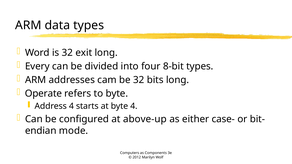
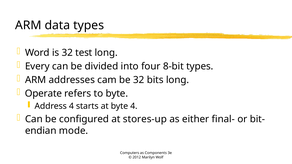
exit: exit -> test (84, 53)
above-up: above-up -> stores-up (145, 119)
case-: case- -> final- (223, 119)
